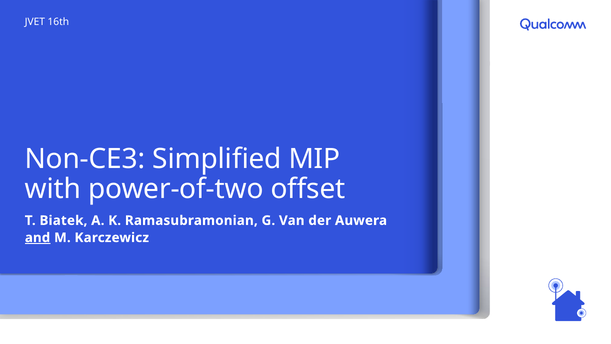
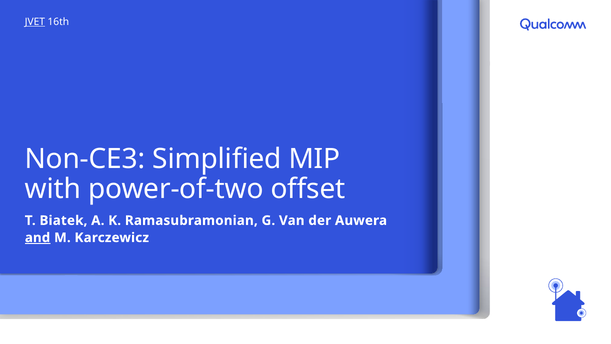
JVET underline: none -> present (35, 22)
